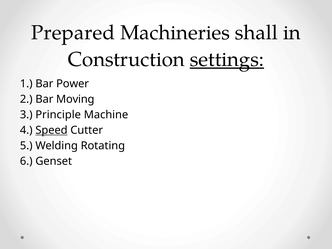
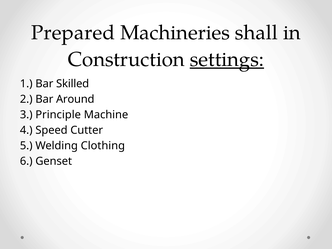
Power: Power -> Skilled (73, 84)
Moving: Moving -> Around (75, 99)
Speed underline: present -> none (51, 130)
Rotating: Rotating -> Clothing (103, 146)
